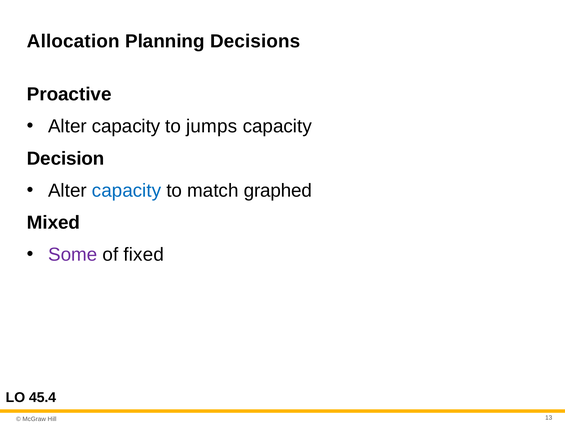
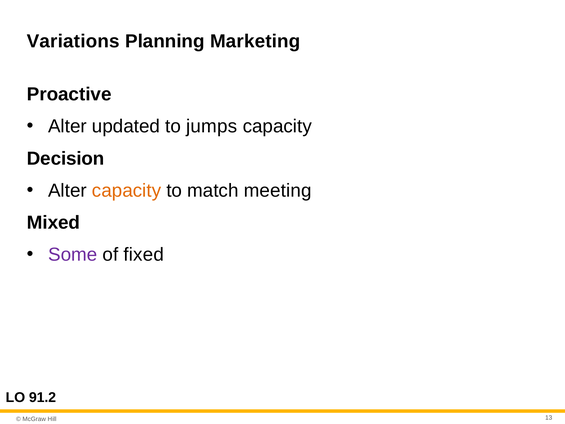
Allocation: Allocation -> Variations (73, 41)
Decisions: Decisions -> Marketing (255, 41)
capacity: capacity -> updated (126, 126)
capacity colour: blue -> orange (127, 190)
graphed: graphed -> meeting (278, 190)
45.4: 45.4 -> 91.2 (43, 397)
